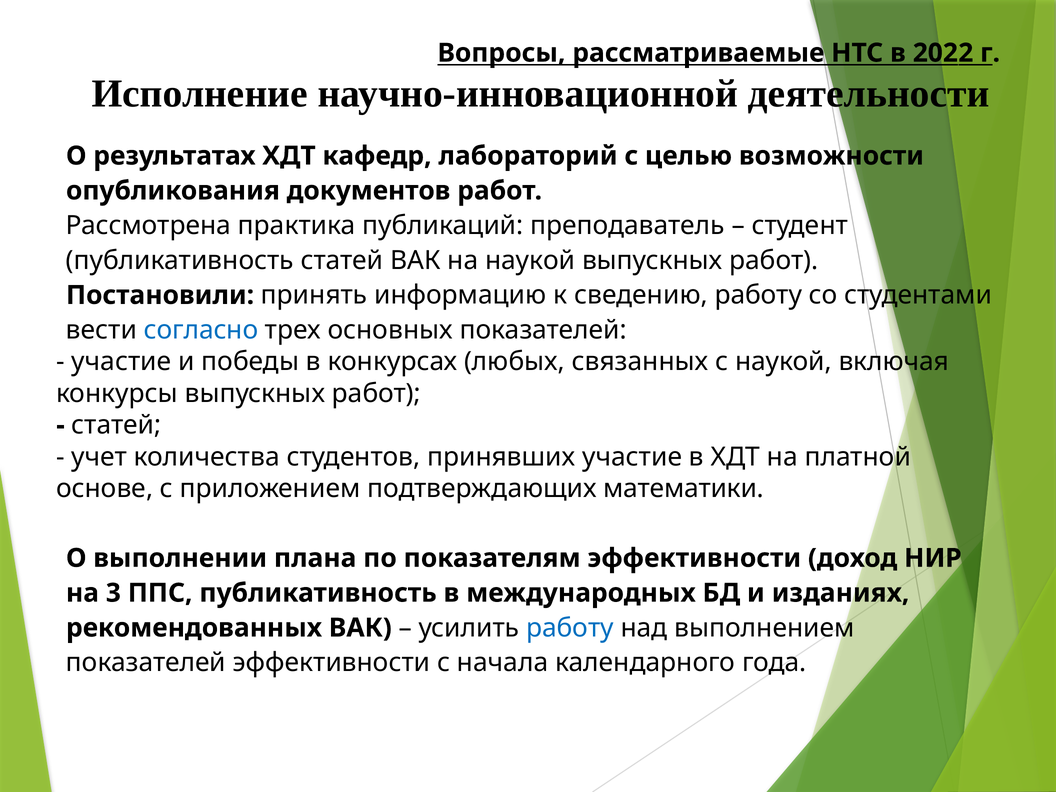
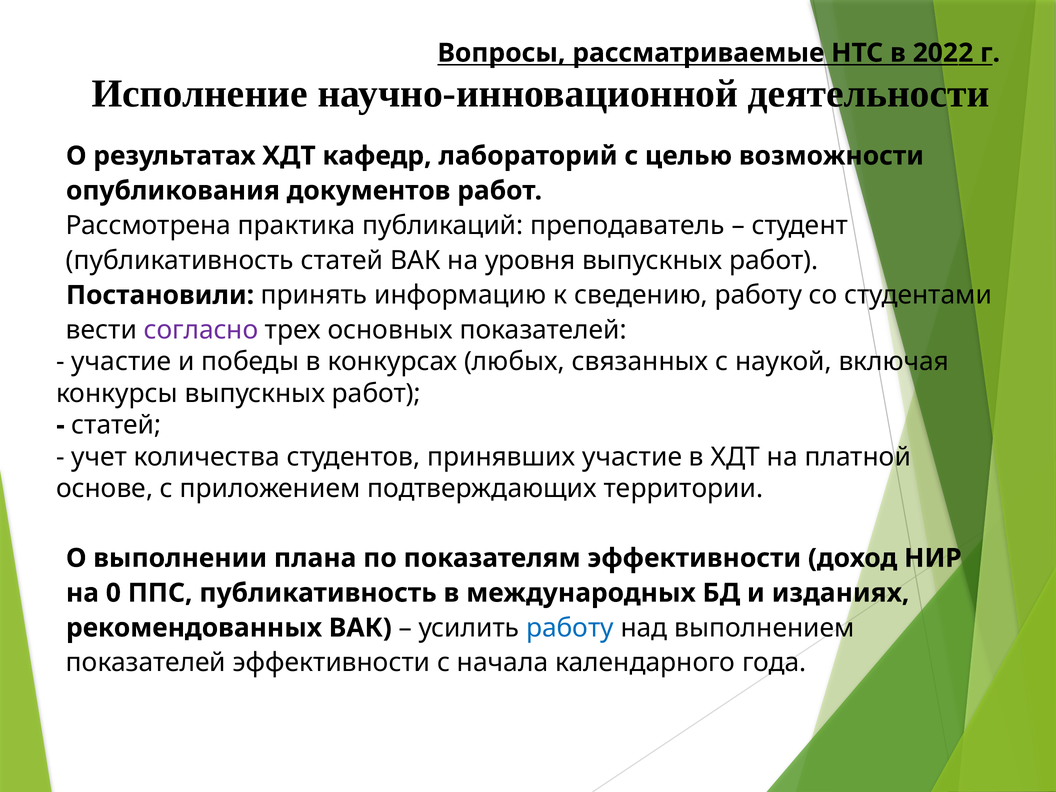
на наукой: наукой -> уровня (530, 260)
согласно colour: blue -> purple (201, 330)
математики: математики -> территории (683, 488)
3: 3 -> 0 (113, 593)
